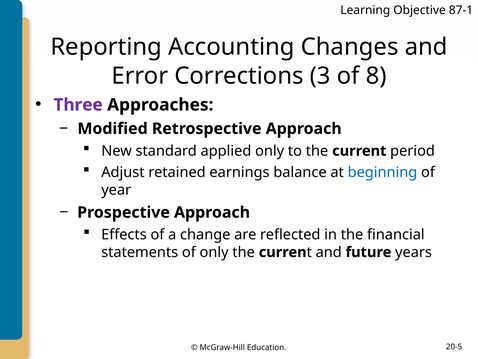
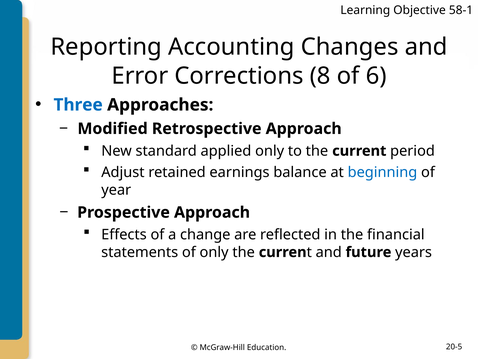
87-1: 87-1 -> 58-1 (461, 10)
3: 3 -> 8 (320, 76)
8: 8 -> 6 (376, 76)
Three colour: purple -> blue (78, 105)
